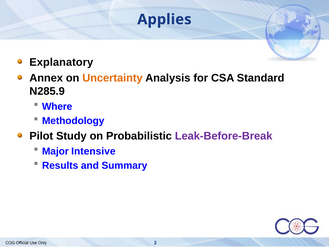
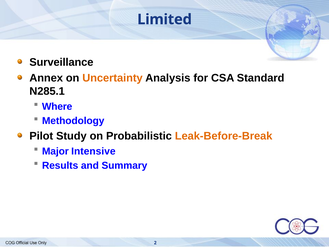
Applies: Applies -> Limited (165, 19)
Explanatory: Explanatory -> Surveillance (61, 62)
N285.9: N285.9 -> N285.1 (47, 91)
Leak-Before-Break colour: purple -> orange (224, 136)
